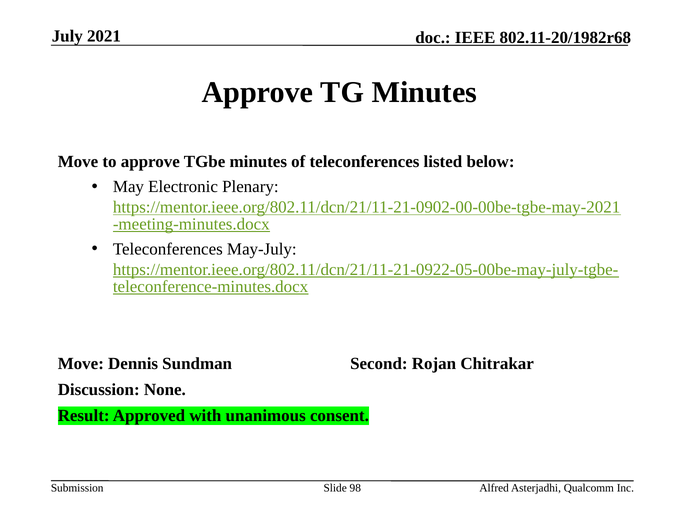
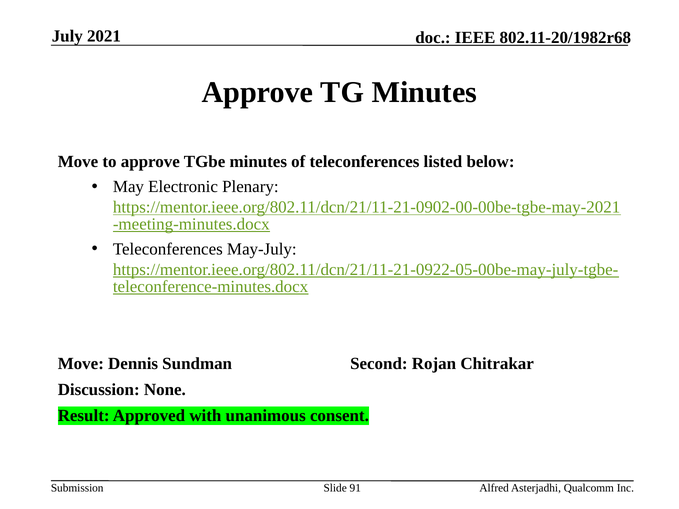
98: 98 -> 91 (355, 488)
